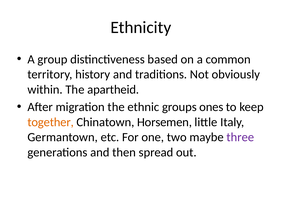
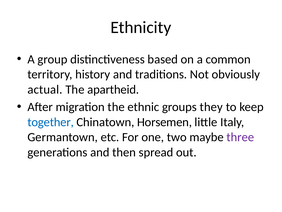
within: within -> actual (45, 89)
ones: ones -> they (211, 107)
together colour: orange -> blue (51, 122)
